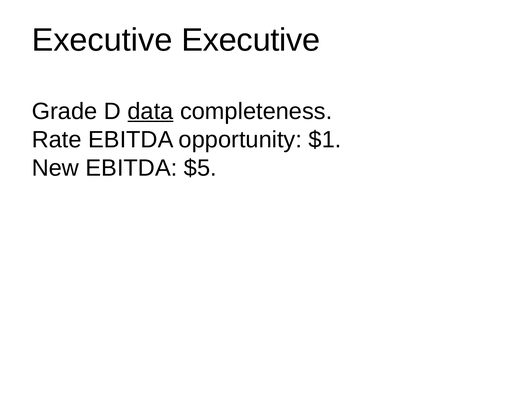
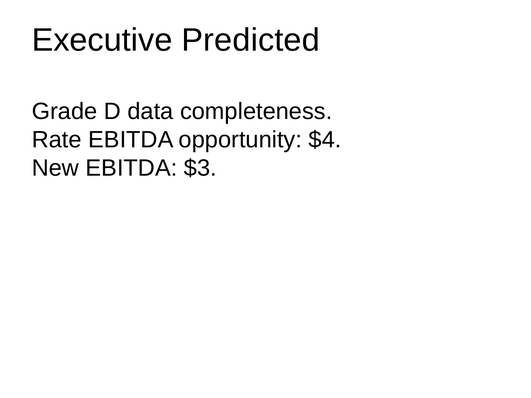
Executive Executive: Executive -> Predicted (251, 40)
data underline: present -> none (150, 111)
$1: $1 -> $4 (325, 140)
$5: $5 -> $3 (200, 168)
